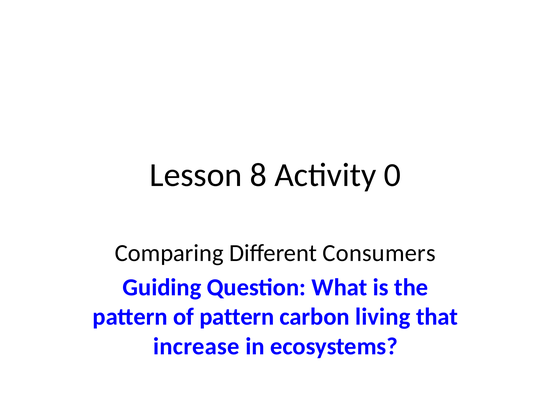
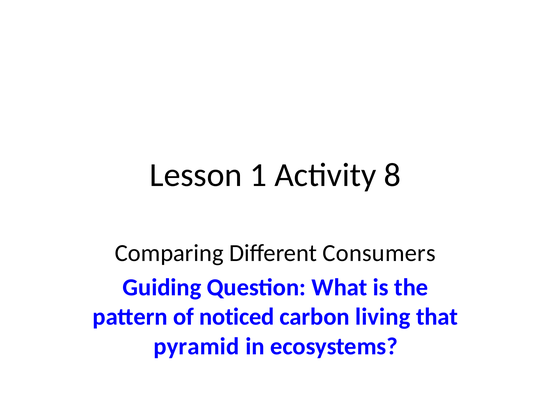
8: 8 -> 1 (258, 175)
0: 0 -> 8 (392, 175)
of pattern: pattern -> noticed (237, 317)
increase: increase -> pyramid (196, 347)
